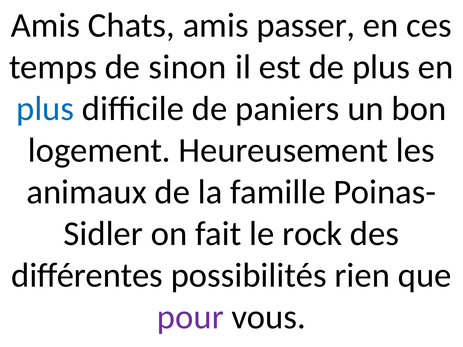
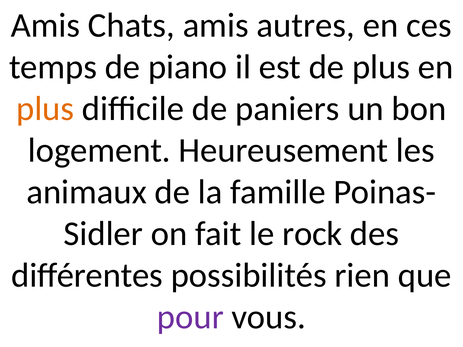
passer: passer -> autres (306, 26)
sinon: sinon -> piano (188, 67)
plus colour: blue -> orange (45, 109)
